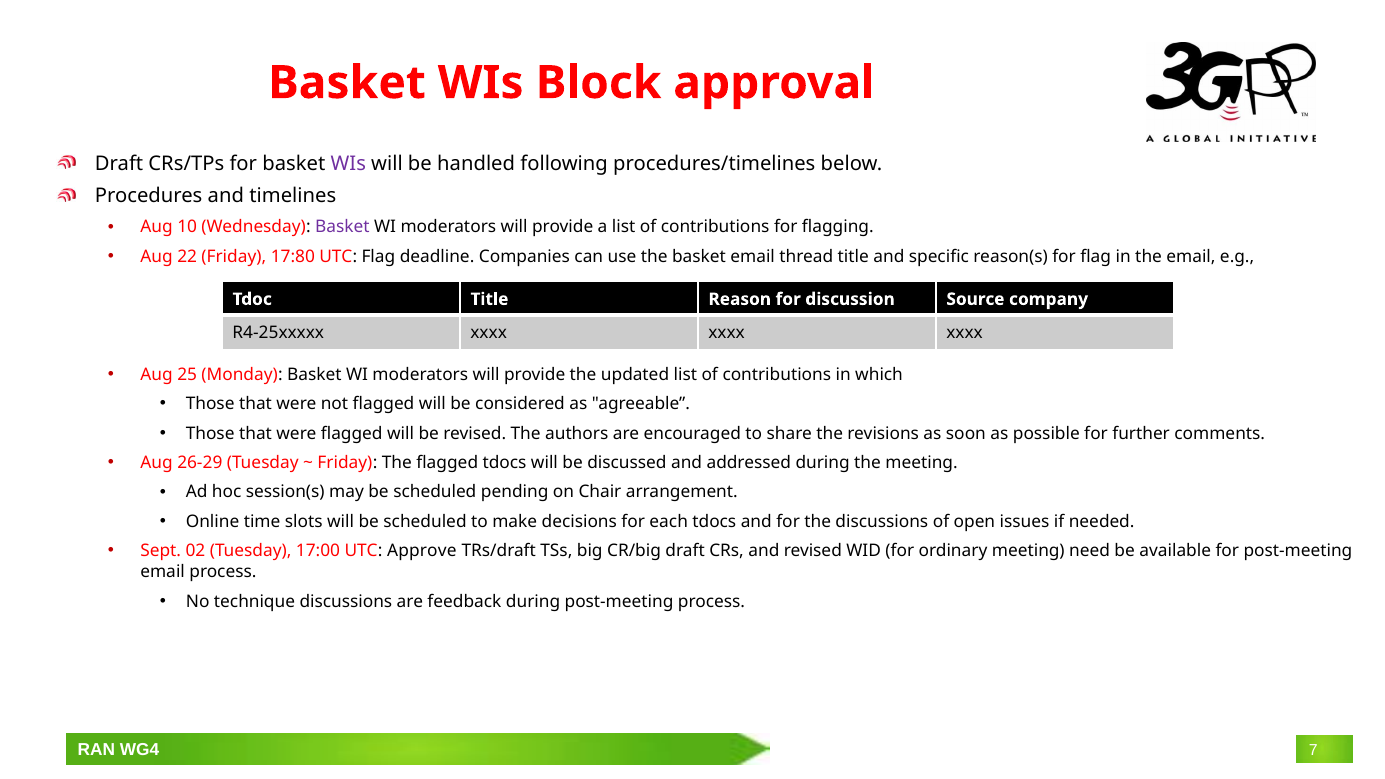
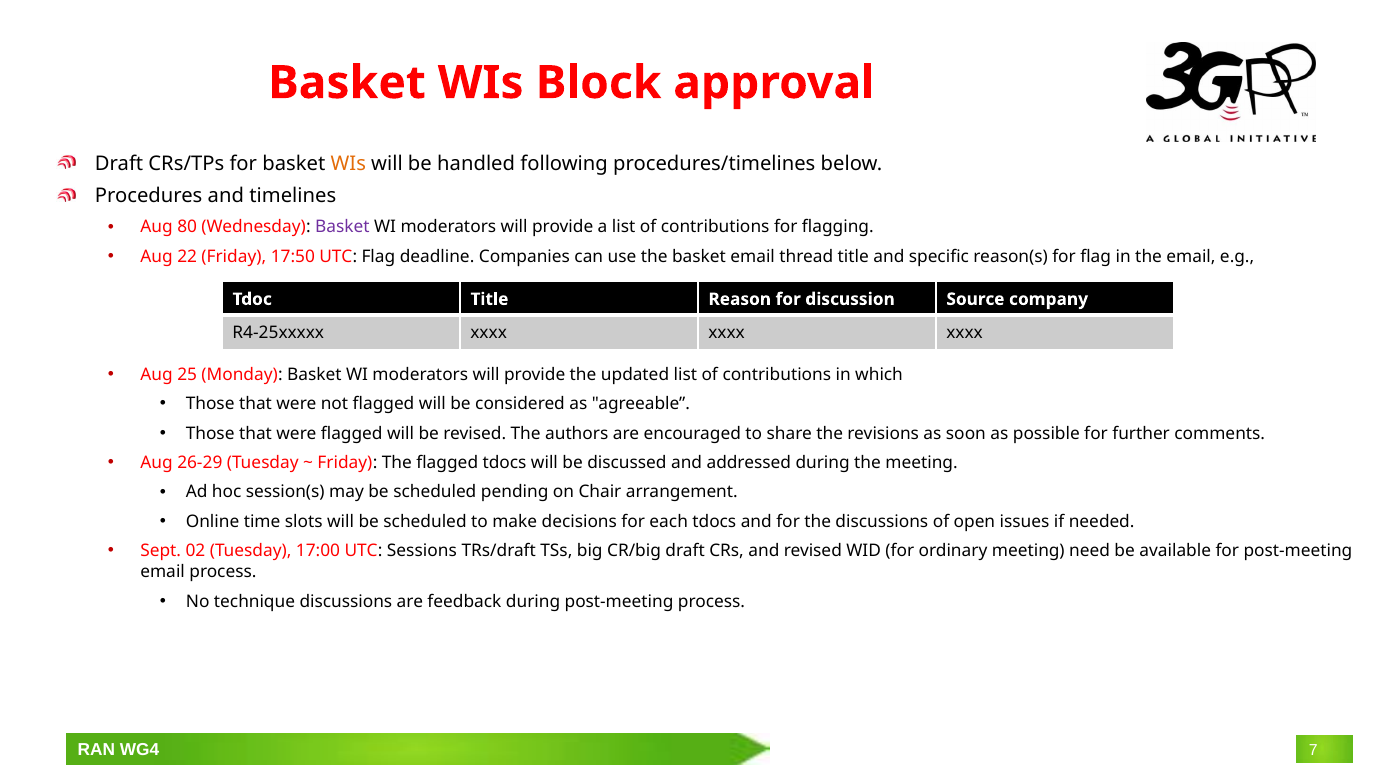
WIs colour: purple -> orange (348, 163)
10: 10 -> 80 (187, 227)
17:80: 17:80 -> 17:50 (293, 257)
Approve: Approve -> Sessions (422, 551)
